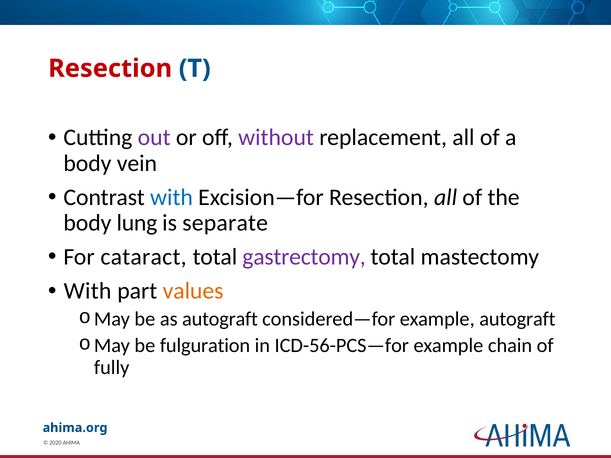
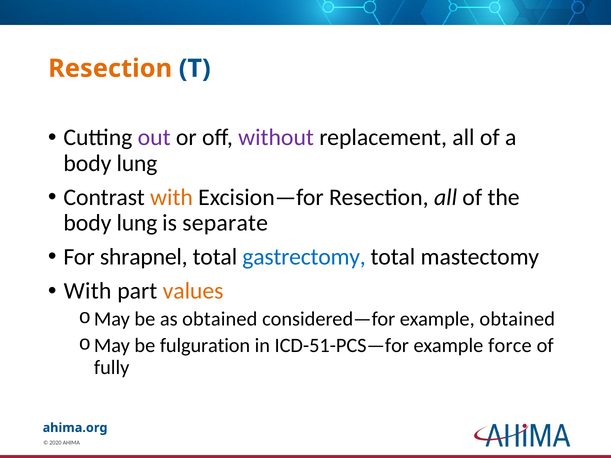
Resection colour: red -> orange (110, 69)
vein: vein -> lung (137, 163)
with colour: blue -> orange (172, 197)
cataract: cataract -> shrapnel (144, 257)
gastrectomy colour: purple -> blue (304, 257)
as autograft: autograft -> obtained (220, 319)
example autograft: autograft -> obtained (517, 319)
ICD-56-PCS—for: ICD-56-PCS—for -> ICD-51-PCS—for (342, 346)
chain: chain -> force (510, 346)
